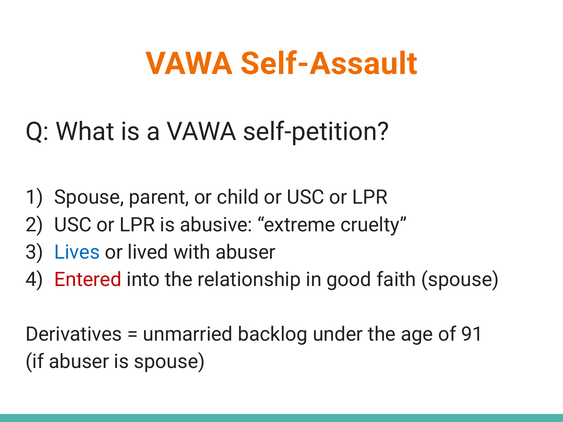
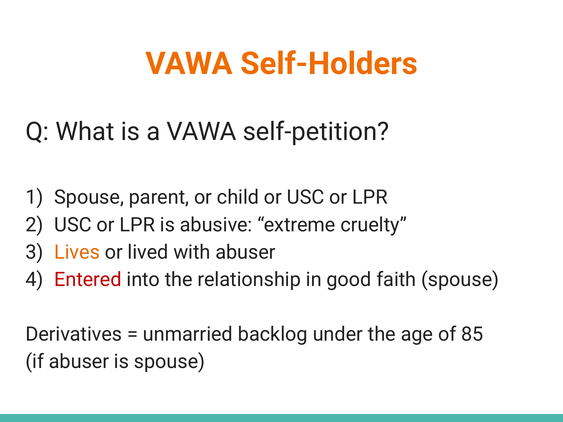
Self-Assault: Self-Assault -> Self-Holders (329, 64)
Lives colour: blue -> orange (77, 252)
91: 91 -> 85 (472, 335)
